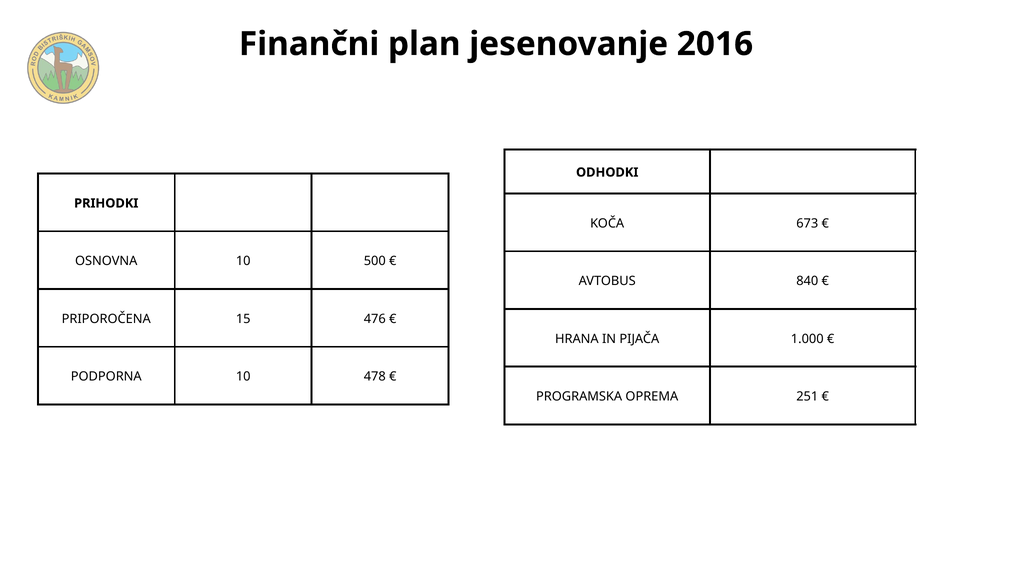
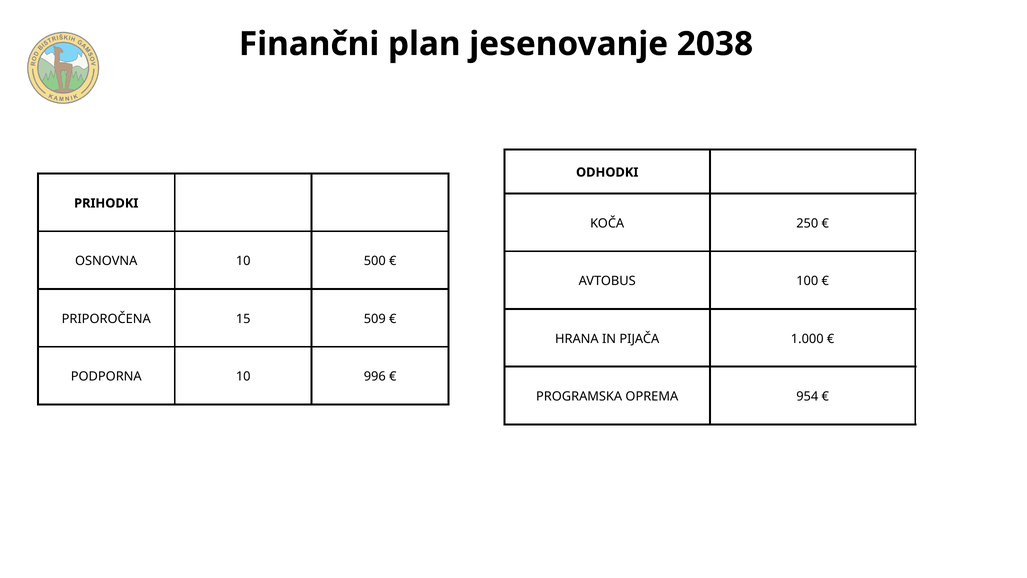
2016: 2016 -> 2038 (715, 44)
673: 673 -> 250 (807, 223)
840: 840 -> 100 (807, 281)
476: 476 -> 509 (375, 319)
478: 478 -> 996 (375, 376)
251: 251 -> 954 (807, 396)
